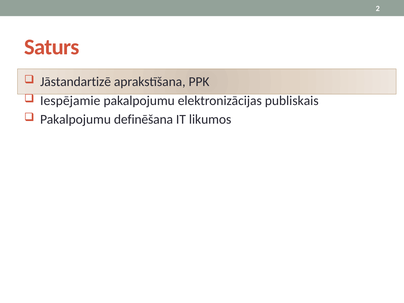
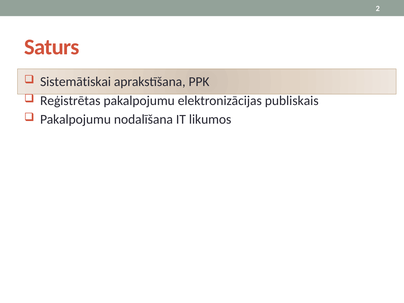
Jāstandartizē: Jāstandartizē -> Sistemātiskai (76, 82)
Iespējamie: Iespējamie -> Reģistrētas (70, 101)
definēšana: definēšana -> nodalīšana (143, 119)
